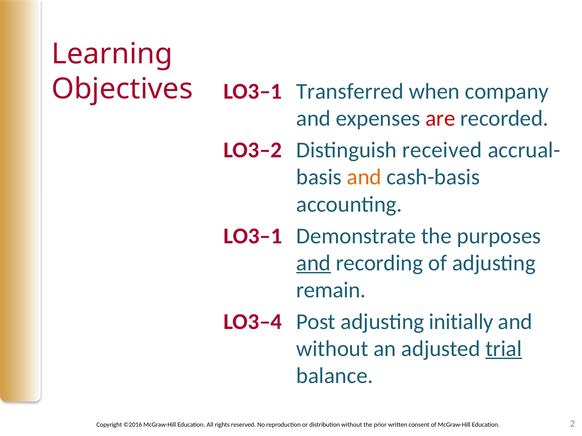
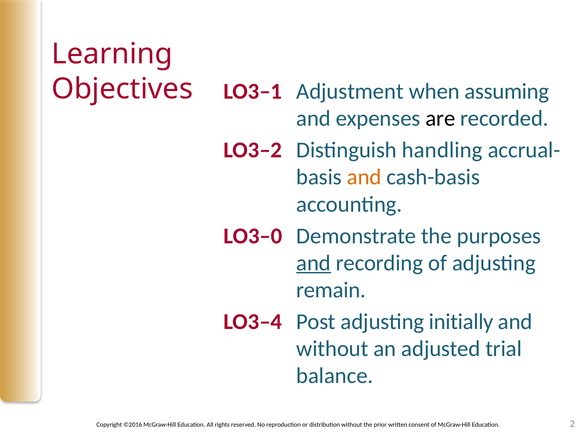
Transferred: Transferred -> Adjustment (350, 92)
company: company -> assuming (507, 92)
are colour: red -> black (440, 119)
received: received -> handling (442, 150)
LO3–1: LO3–1 -> LO3–0 (253, 236)
trial underline: present -> none (504, 349)
